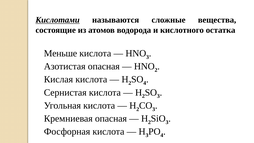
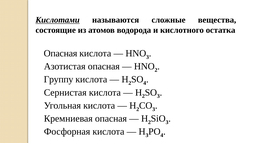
Меньше: Меньше -> Опасная (60, 53)
Кислая: Кислая -> Группу (59, 79)
